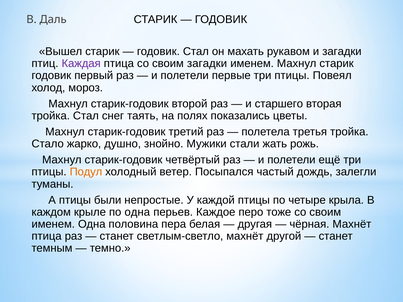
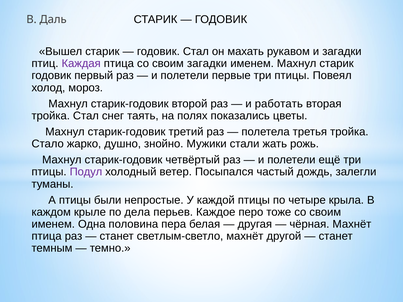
старшего: старшего -> работать (279, 104)
Подул colour: orange -> purple (86, 172)
по одна: одна -> дела (137, 212)
